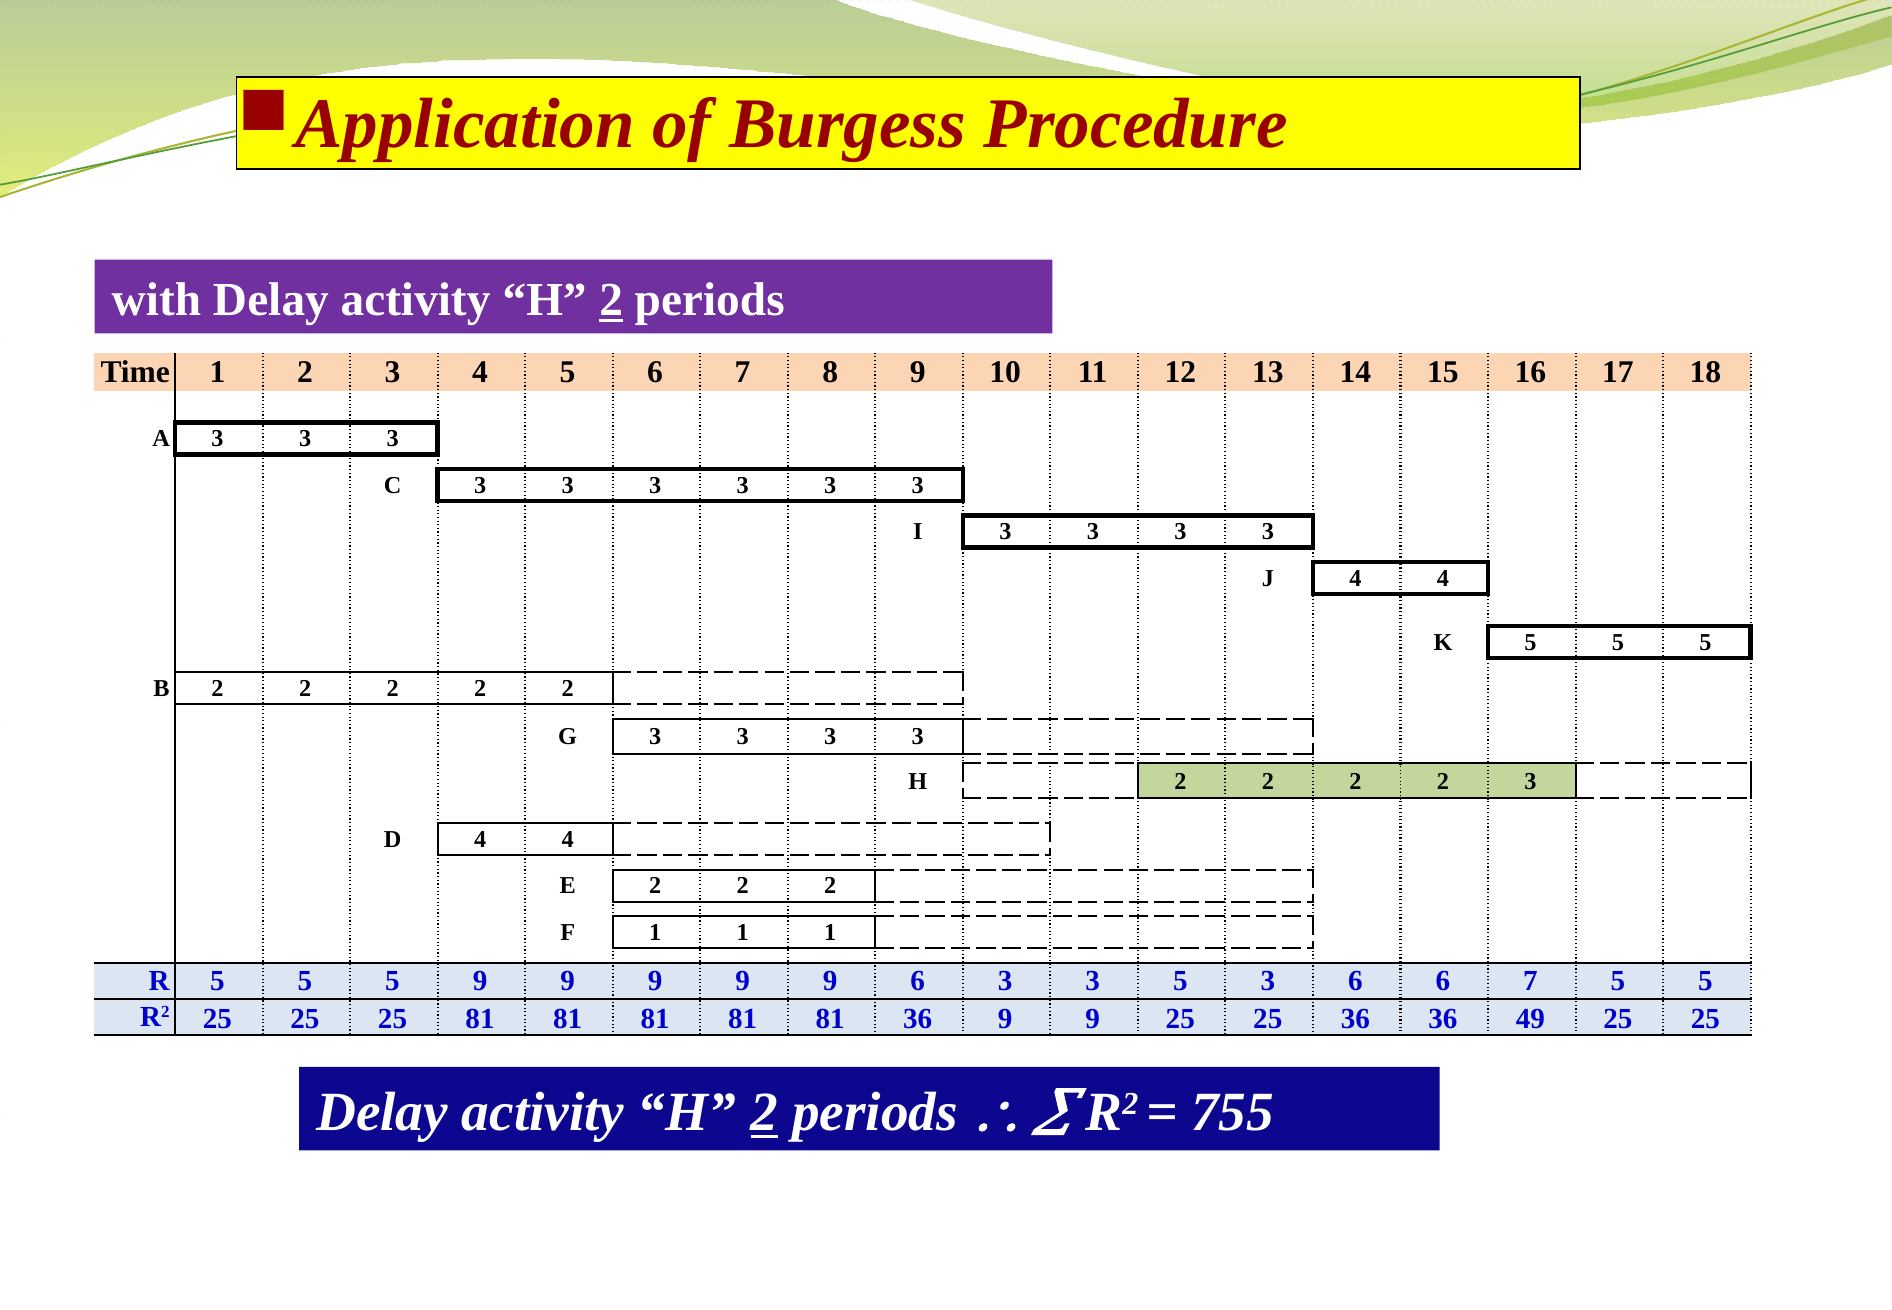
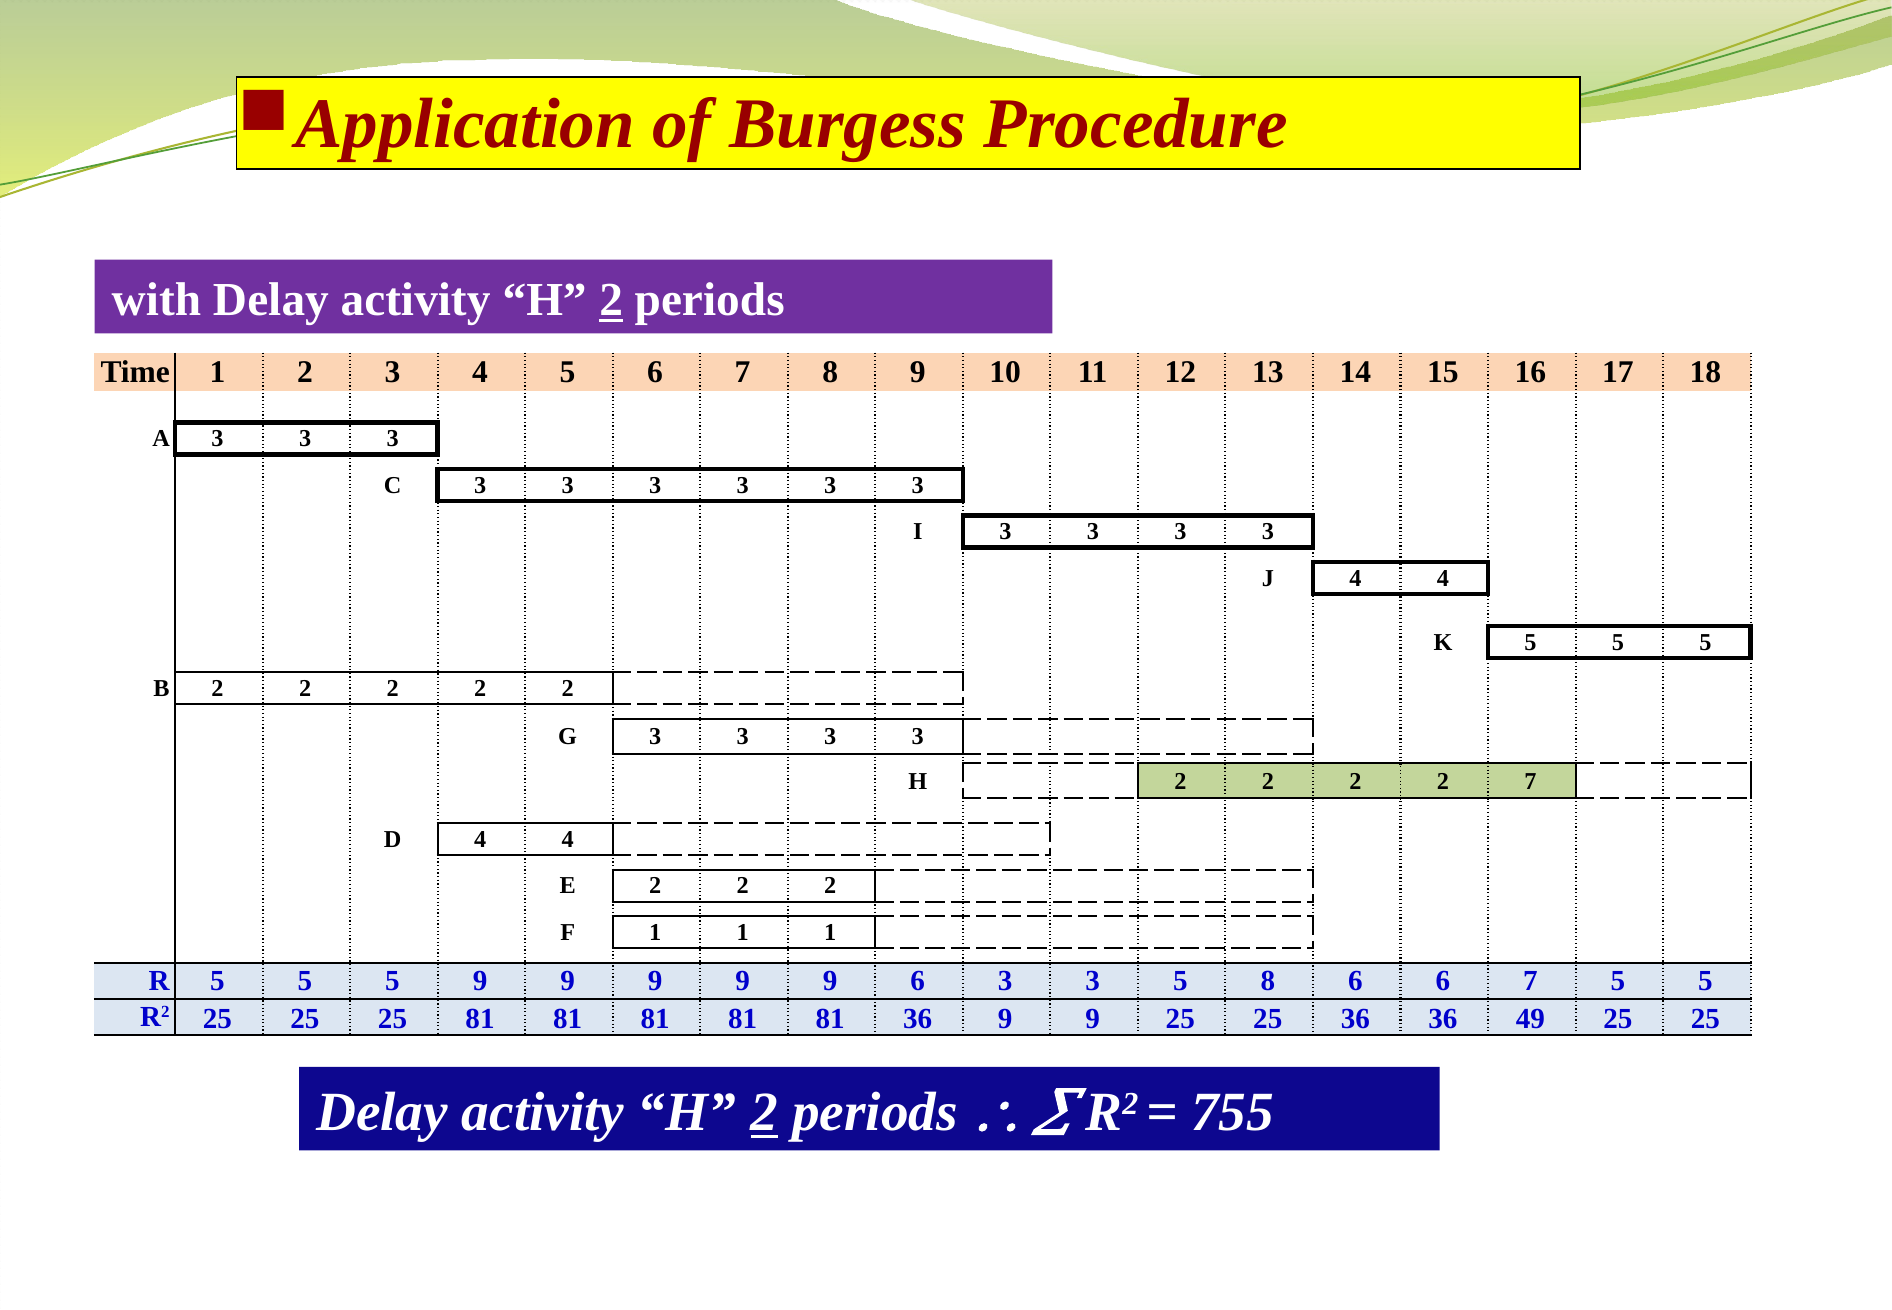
2 2 3: 3 -> 7 (1530, 781)
5 3: 3 -> 8 (1268, 981)
